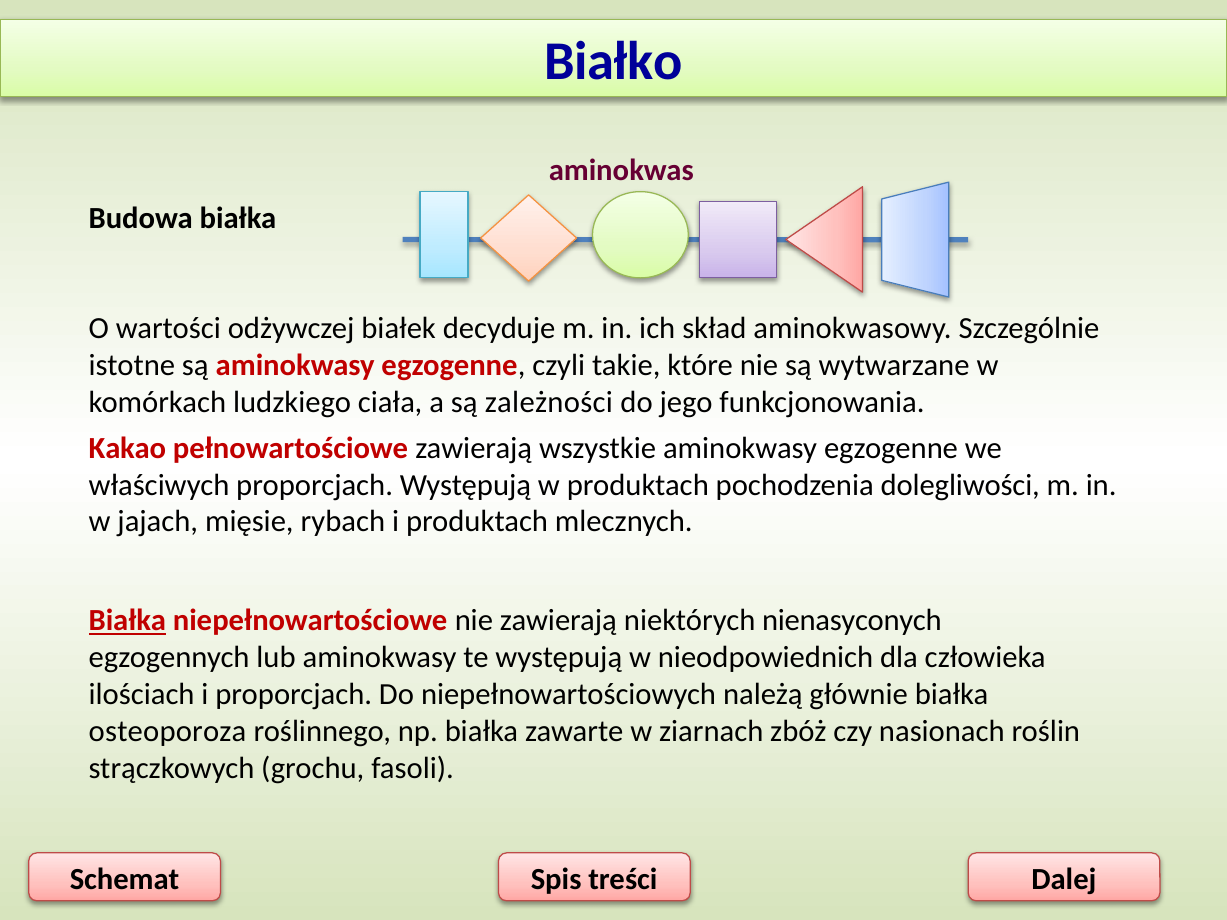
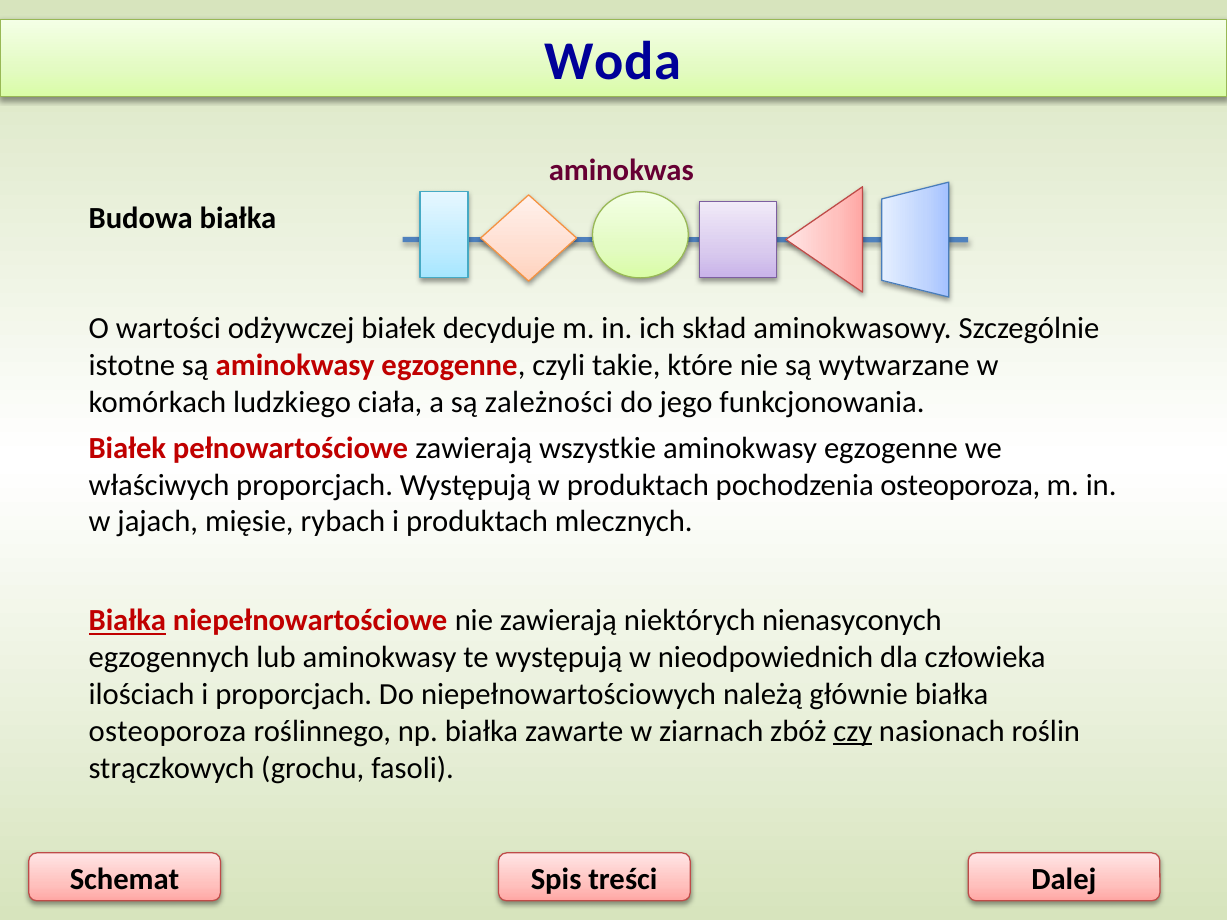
Białko: Białko -> Woda (613, 62)
Kakao: Kakao -> Białek (127, 448)
pochodzenia dolegliwości: dolegliwości -> osteoporoza (960, 485)
czy underline: none -> present (853, 731)
